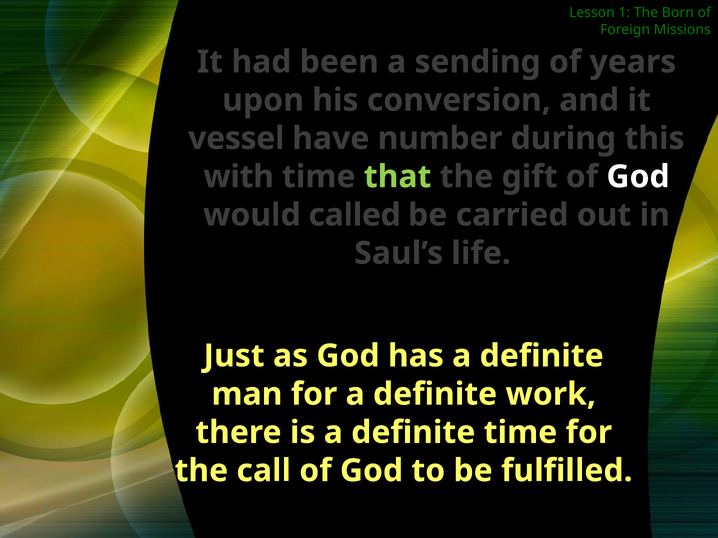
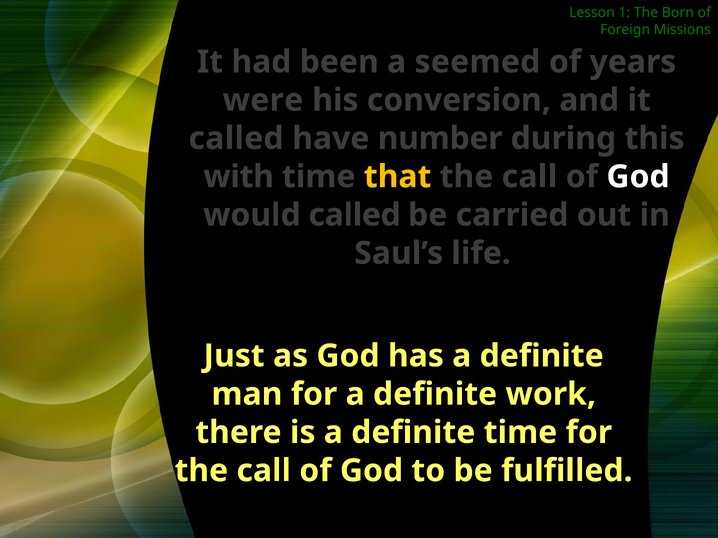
sending: sending -> seemed (477, 62)
upon: upon -> were (263, 100)
vessel: vessel -> called (236, 139)
that colour: light green -> yellow (398, 177)
gift: gift -> call (529, 177)
